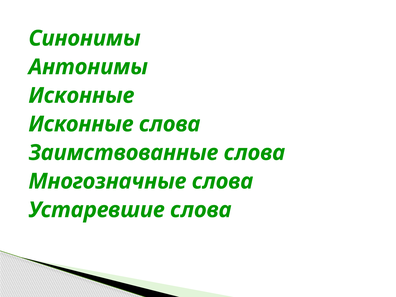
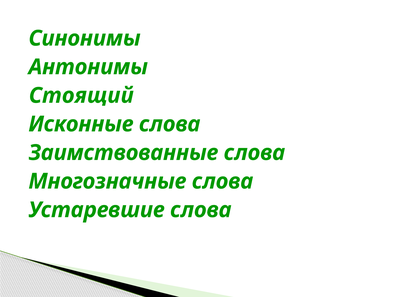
Исконные: Исконные -> Стоящий (81, 96)
